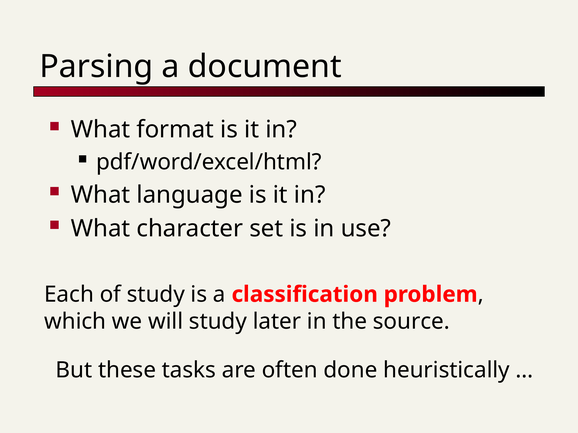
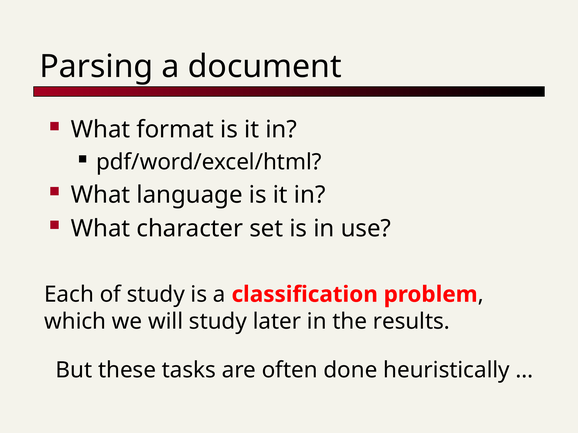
source: source -> results (411, 322)
